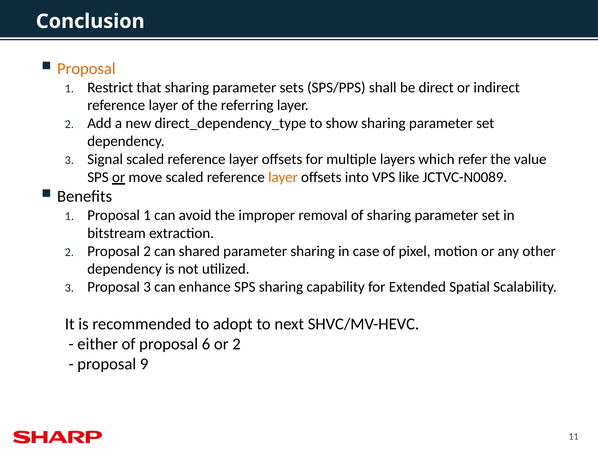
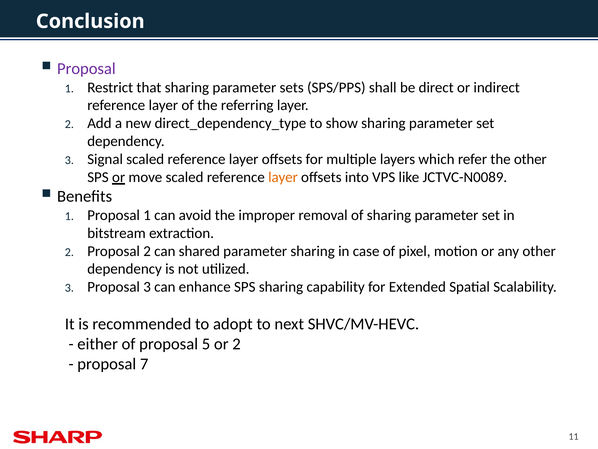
Proposal colour: orange -> purple (86, 69)
the value: value -> other (530, 159)
6: 6 -> 5 (206, 344)
9: 9 -> 7 (144, 364)
